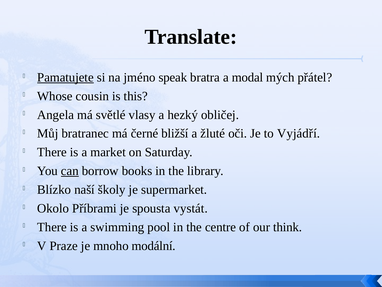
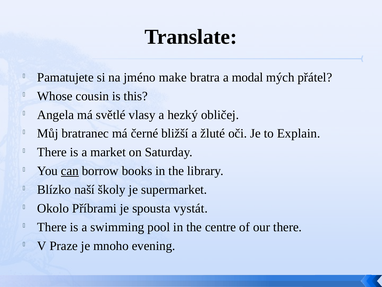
Pamatujete underline: present -> none (65, 77)
speak: speak -> make (173, 77)
Vyjádří: Vyjádří -> Explain (299, 133)
our think: think -> there (288, 227)
modální: modální -> evening (154, 245)
